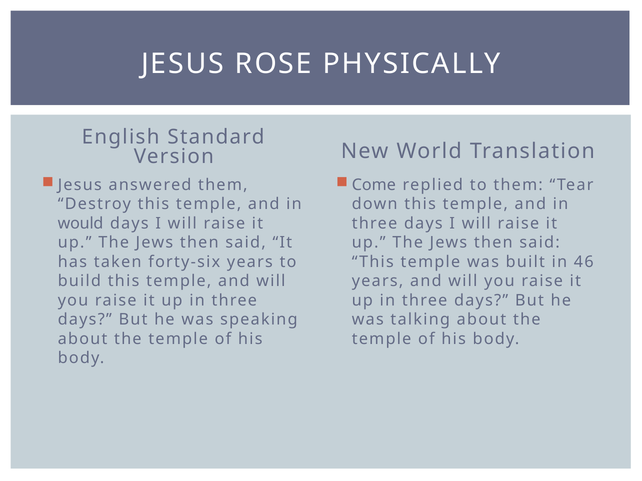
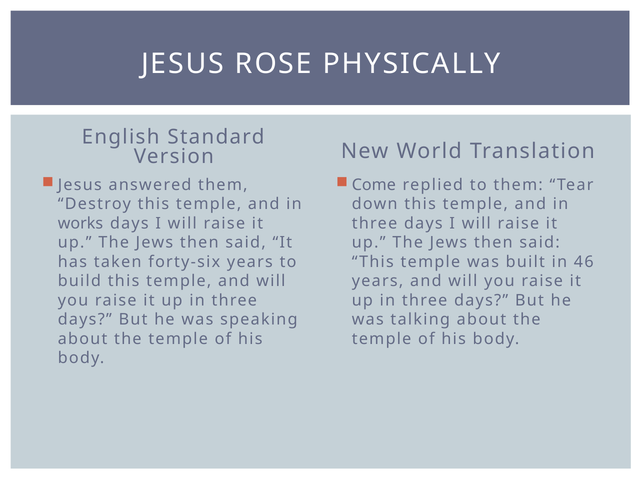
would: would -> works (80, 224)
